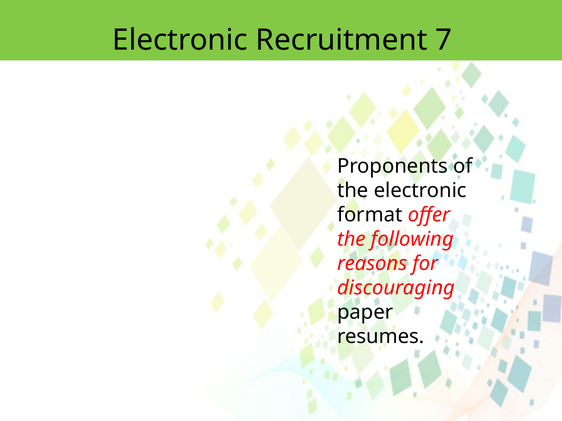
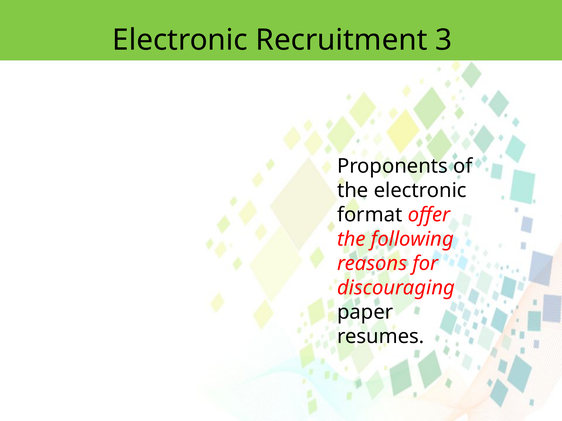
7: 7 -> 3 (444, 40)
